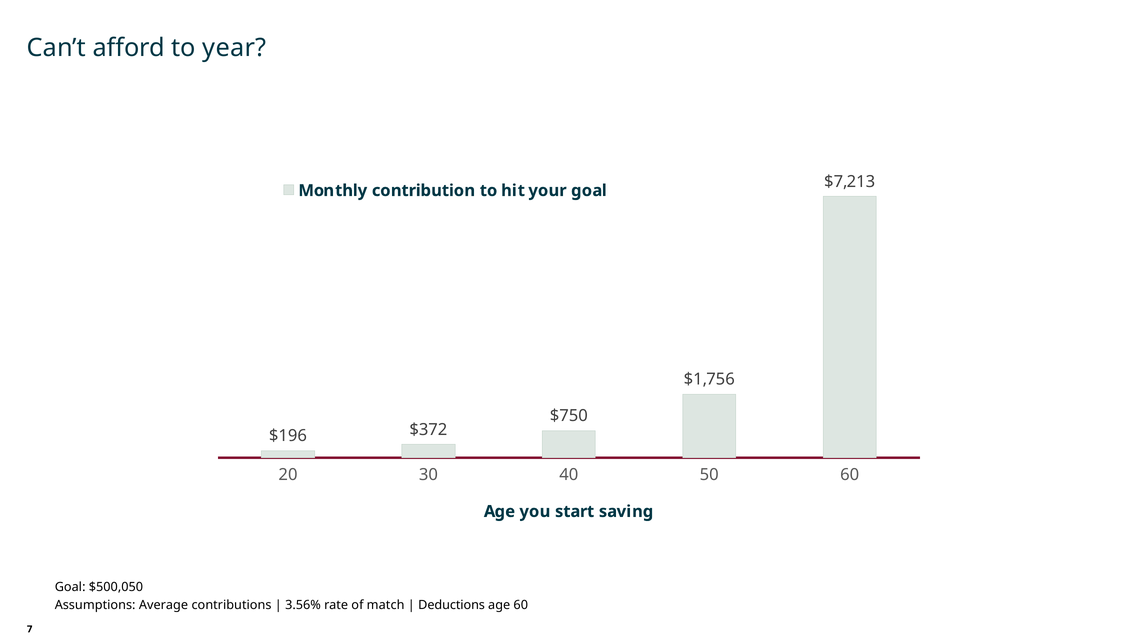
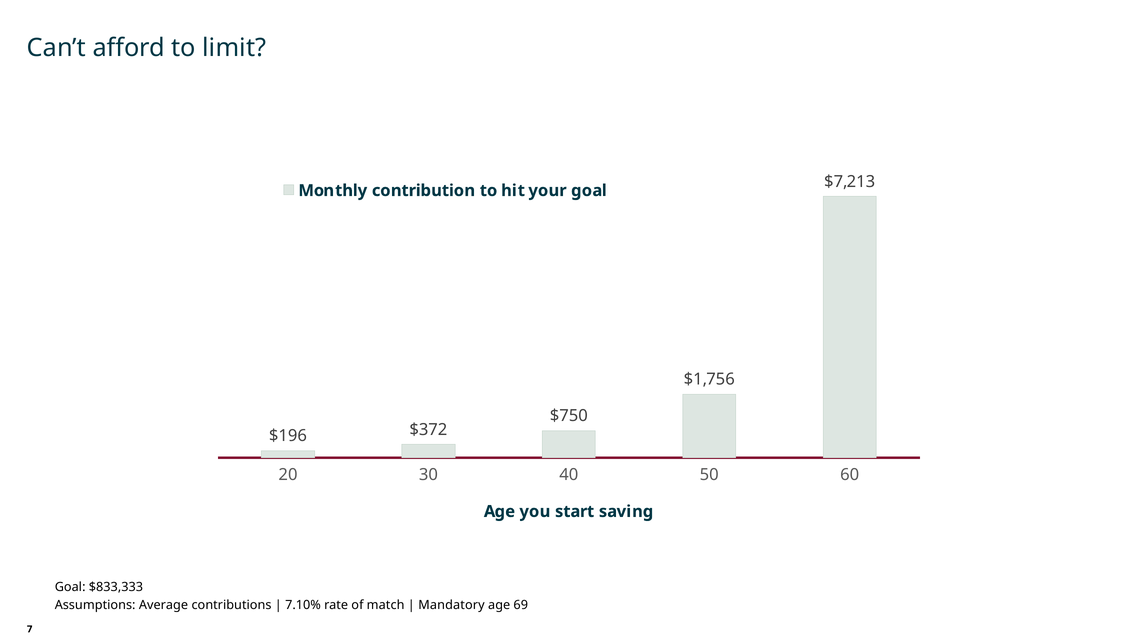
year: year -> limit (234, 48)
$500,050: $500,050 -> $833,333 (116, 587)
3.56%: 3.56% -> 7.10% (303, 605)
Deductions: Deductions -> Mandatory (451, 605)
age 60: 60 -> 69 (521, 605)
